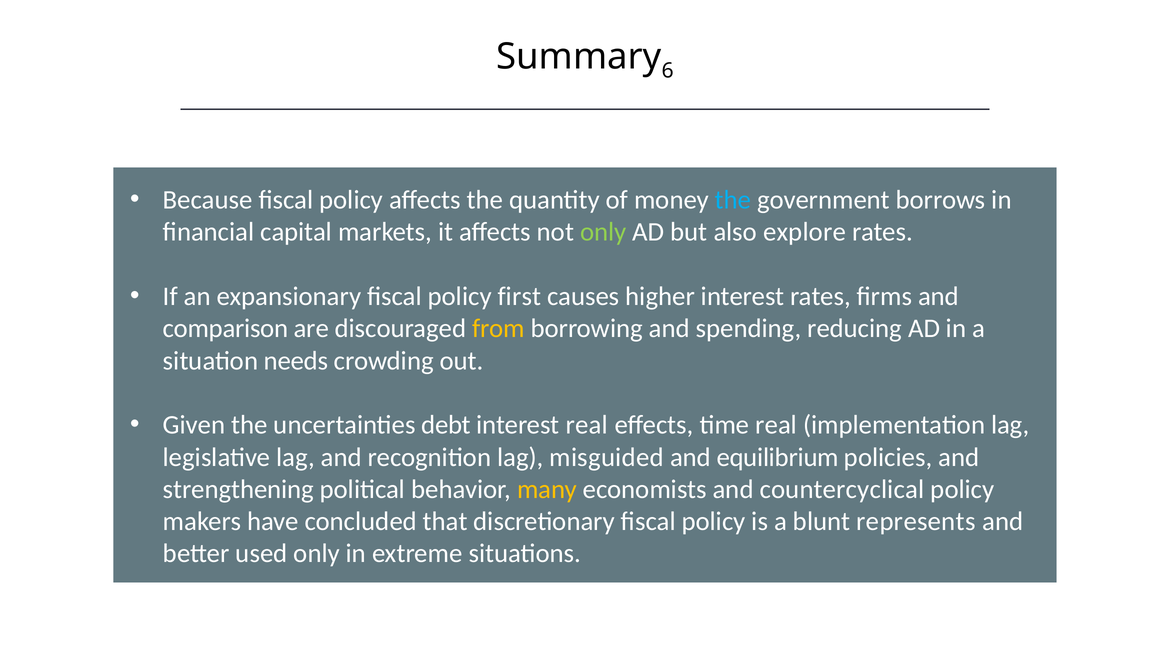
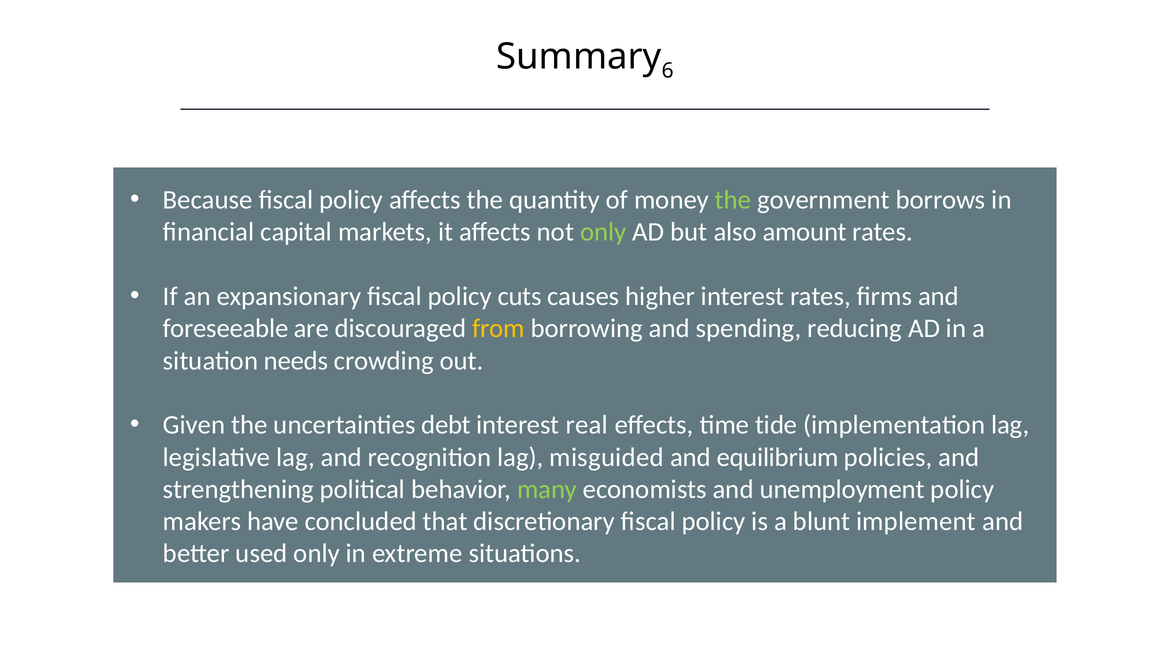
the colour: light blue -> light green (733, 200)
explore: explore -> amount (805, 232)
first: first -> cuts (520, 296)
comparison: comparison -> foreseeable (225, 329)
time real: real -> tide (776, 425)
many colour: yellow -> light green (547, 489)
countercyclical: countercyclical -> unemployment (842, 489)
represents: represents -> implement (916, 522)
